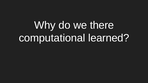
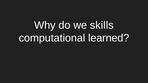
there: there -> skills (102, 25)
